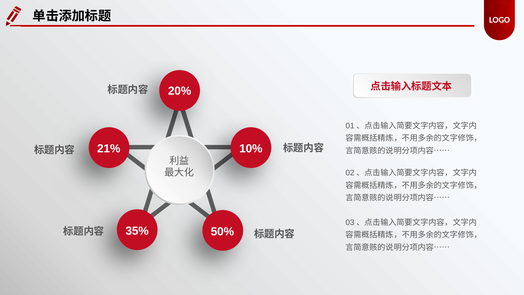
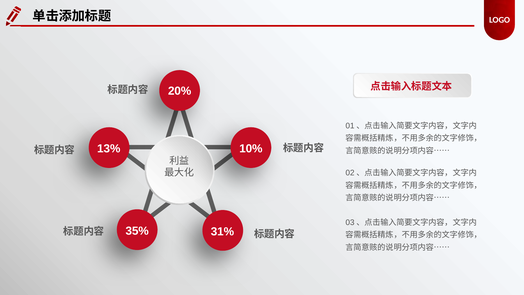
21%: 21% -> 13% (109, 148)
50%: 50% -> 31% (222, 231)
